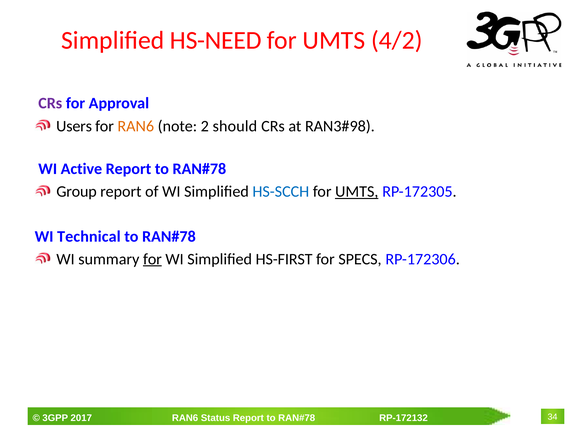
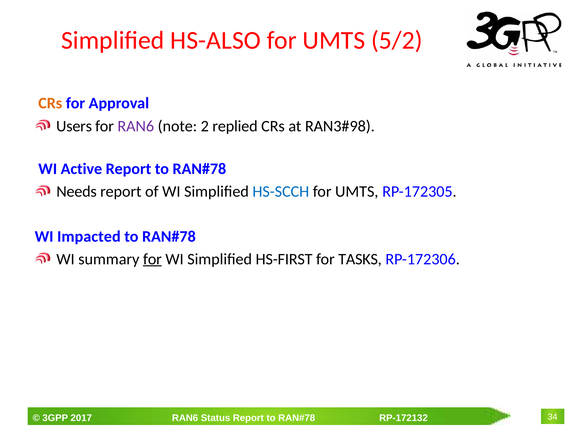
HS-NEED: HS-NEED -> HS-ALSO (216, 41)
4/2: 4/2 -> 5/2 (397, 41)
CRs colour: purple -> orange (50, 103)
RAN6 colour: orange -> purple (136, 126)
should: should -> replied (235, 126)
Group: Group -> Needs (77, 192)
UMTS underline: present -> none (357, 192)
Technical: Technical -> Impacted (89, 237)
SPECS: SPECS -> TASKS (360, 259)
